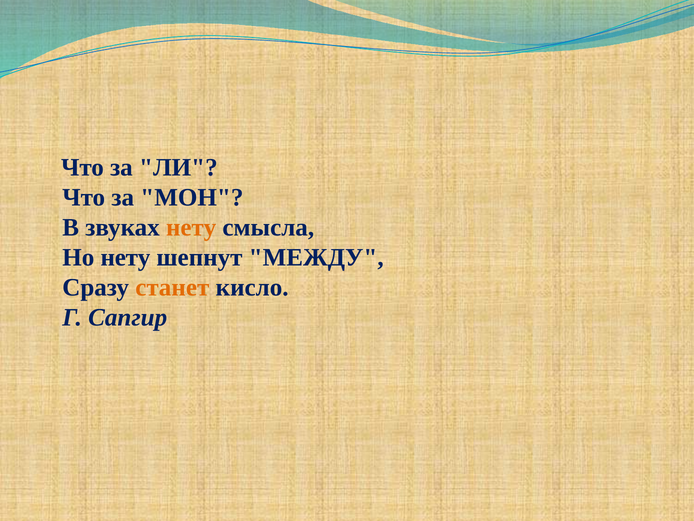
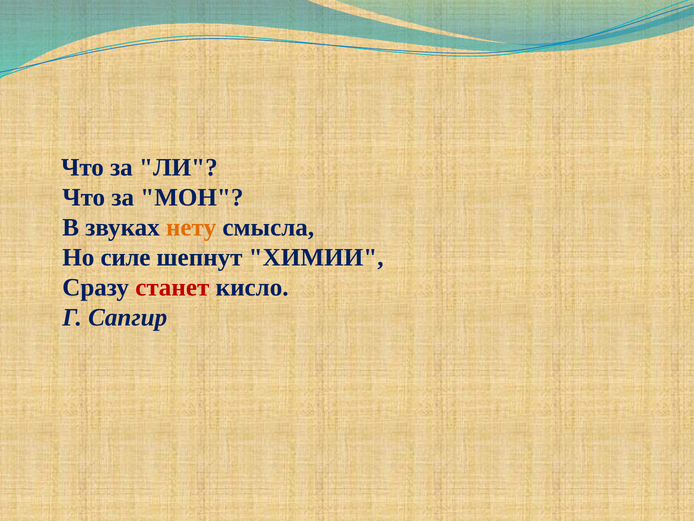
Но нету: нету -> силе (126, 257)
МЕЖДУ: МЕЖДУ -> ХИМИИ (316, 257)
станет colour: orange -> red (172, 287)
